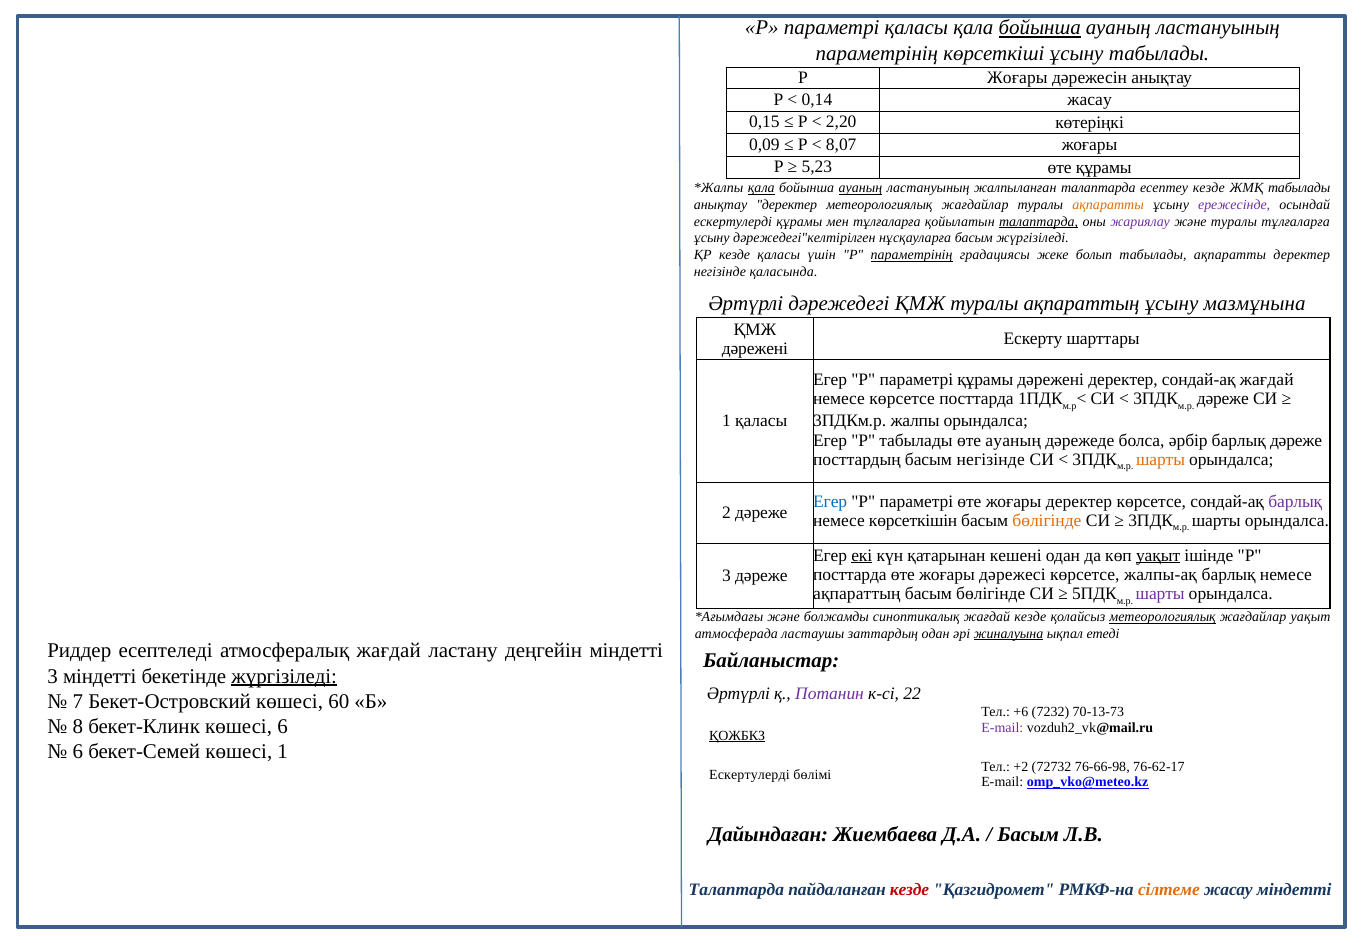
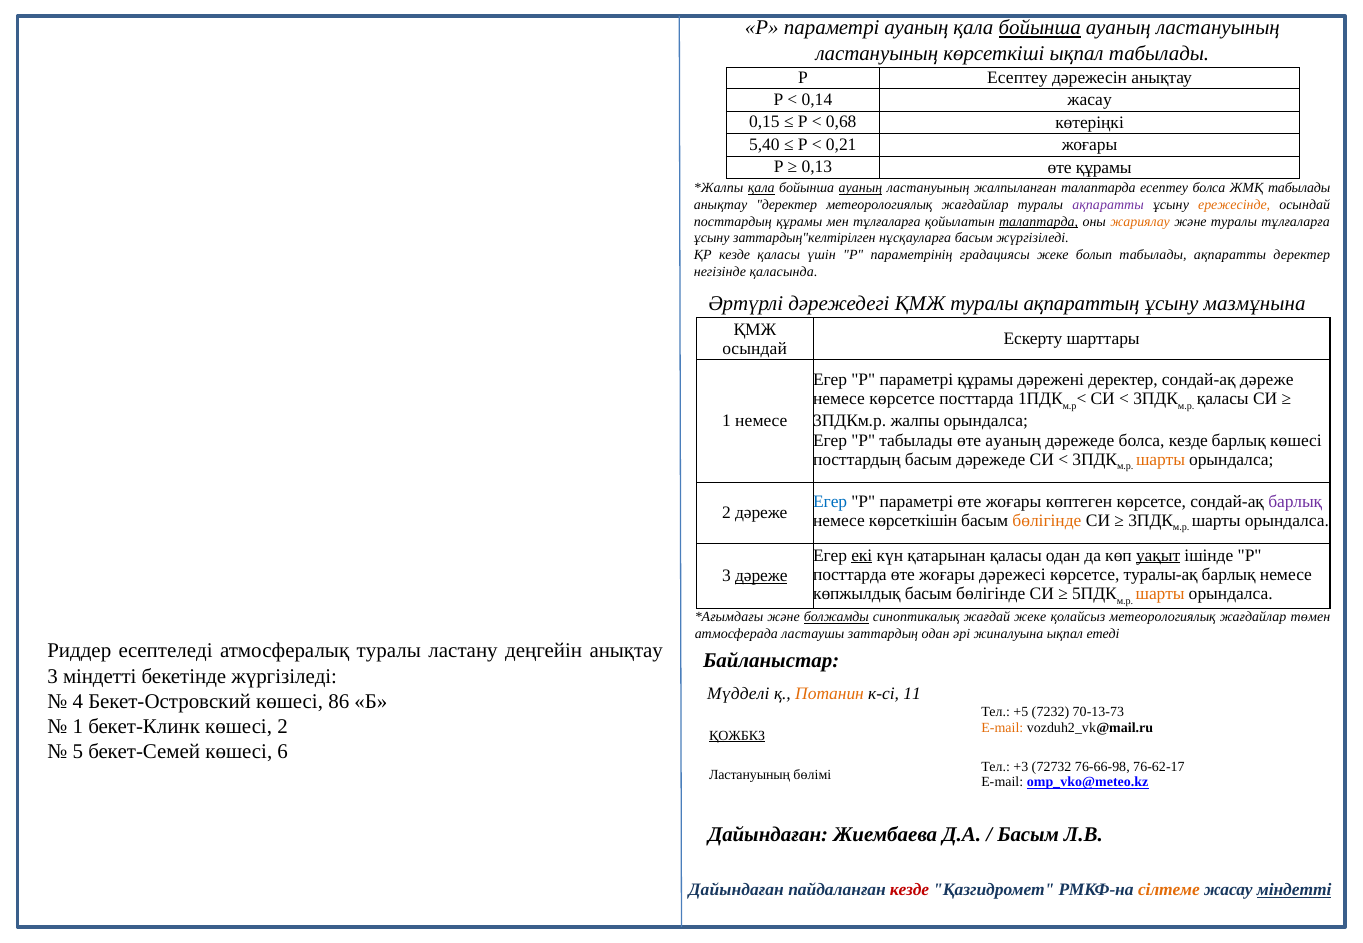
параметрі қаласы: қаласы -> ауаның (917, 28)
параметрінің: параметрінің -> ластануының (877, 53)
көрсеткіші ұсыну: ұсыну -> ықпал (1077, 53)
Р Жоғары: Жоғары -> Есептеу (1017, 78)
2,20: 2,20 -> 0,68 (841, 122)
0,09: 0,09 -> 5,40 (764, 145)
8,07: 8,07 -> 0,21 (841, 145)
5,23: 5,23 -> 0,13 (817, 167)
есептеу кезде: кезде -> болса (1209, 188)
ақпаратты colour: orange -> purple (1108, 205)
ережесінде colour: purple -> orange (1234, 205)
ескертулерді: ескертулерді -> посттардың (733, 222)
жариялау colour: purple -> orange (1140, 222)
дәрежедегі"келтірілген: дәрежедегі"келтірілген -> заттардың"келтірілген (804, 238)
параметрінің underline: present -> none (912, 255)
дәрежені: дәрежені -> осындай (755, 349)
сондай-ақ жағдай: жағдай -> дәреже (1267, 380)
дәреже: дәреже -> қаласы (1223, 399)
1 қаласы: қаласы -> немесе (761, 421)
болса әрбір: әрбір -> кезде (1188, 441)
барлық дәреже: дәреже -> көшесі (1296, 441)
басым негізінде: негізінде -> дәрежеде (991, 460)
жоғары деректер: деректер -> көптеген (1079, 502)
қатарынан кешені: кешені -> қаласы (1016, 556)
жалпы-ақ: жалпы-ақ -> туралы-ақ (1161, 575)
дәреже underline: none -> present (761, 576)
ақпараттың: ақпараттың -> көпжылдық (857, 594)
шарты colour: purple -> orange (1160, 594)
болжамды underline: none -> present (836, 617)
жағдай кезде: кезде -> жеке (1030, 617)
метеорологиялық underline: present -> none (1163, 617)
жағдайлар уақыт: уақыт -> төмен (1311, 617)
жиналуына underline: present -> none (1009, 634)
атмосфералық жағдай: жағдай -> туралы (389, 651)
деңгейін міндетті: міндетті -> анықтау (626, 651)
жүргізіледі underline: present -> none (284, 677)
Әртүрлі: Әртүрлі -> Мүдделі (738, 694)
Потанин colour: purple -> orange (830, 694)
22: 22 -> 11 (912, 694)
7: 7 -> 4 (78, 702)
60: 60 -> 86 (339, 702)
+6: +6 -> +5 (1021, 713)
8: 8 -> 1 (78, 727)
көшесі 6: 6 -> 2 (282, 727)
E-mail colour: purple -> orange (1002, 728)
6: 6 -> 5 (78, 752)
көшесі 1: 1 -> 6 (283, 752)
+2: +2 -> +3 (1021, 767)
Ескертулерді: Ескертулерді -> Ластануының (750, 775)
Талаптарда: Талаптарда -> Дайындаған (736, 890)
міндетті underline: none -> present (1294, 890)
